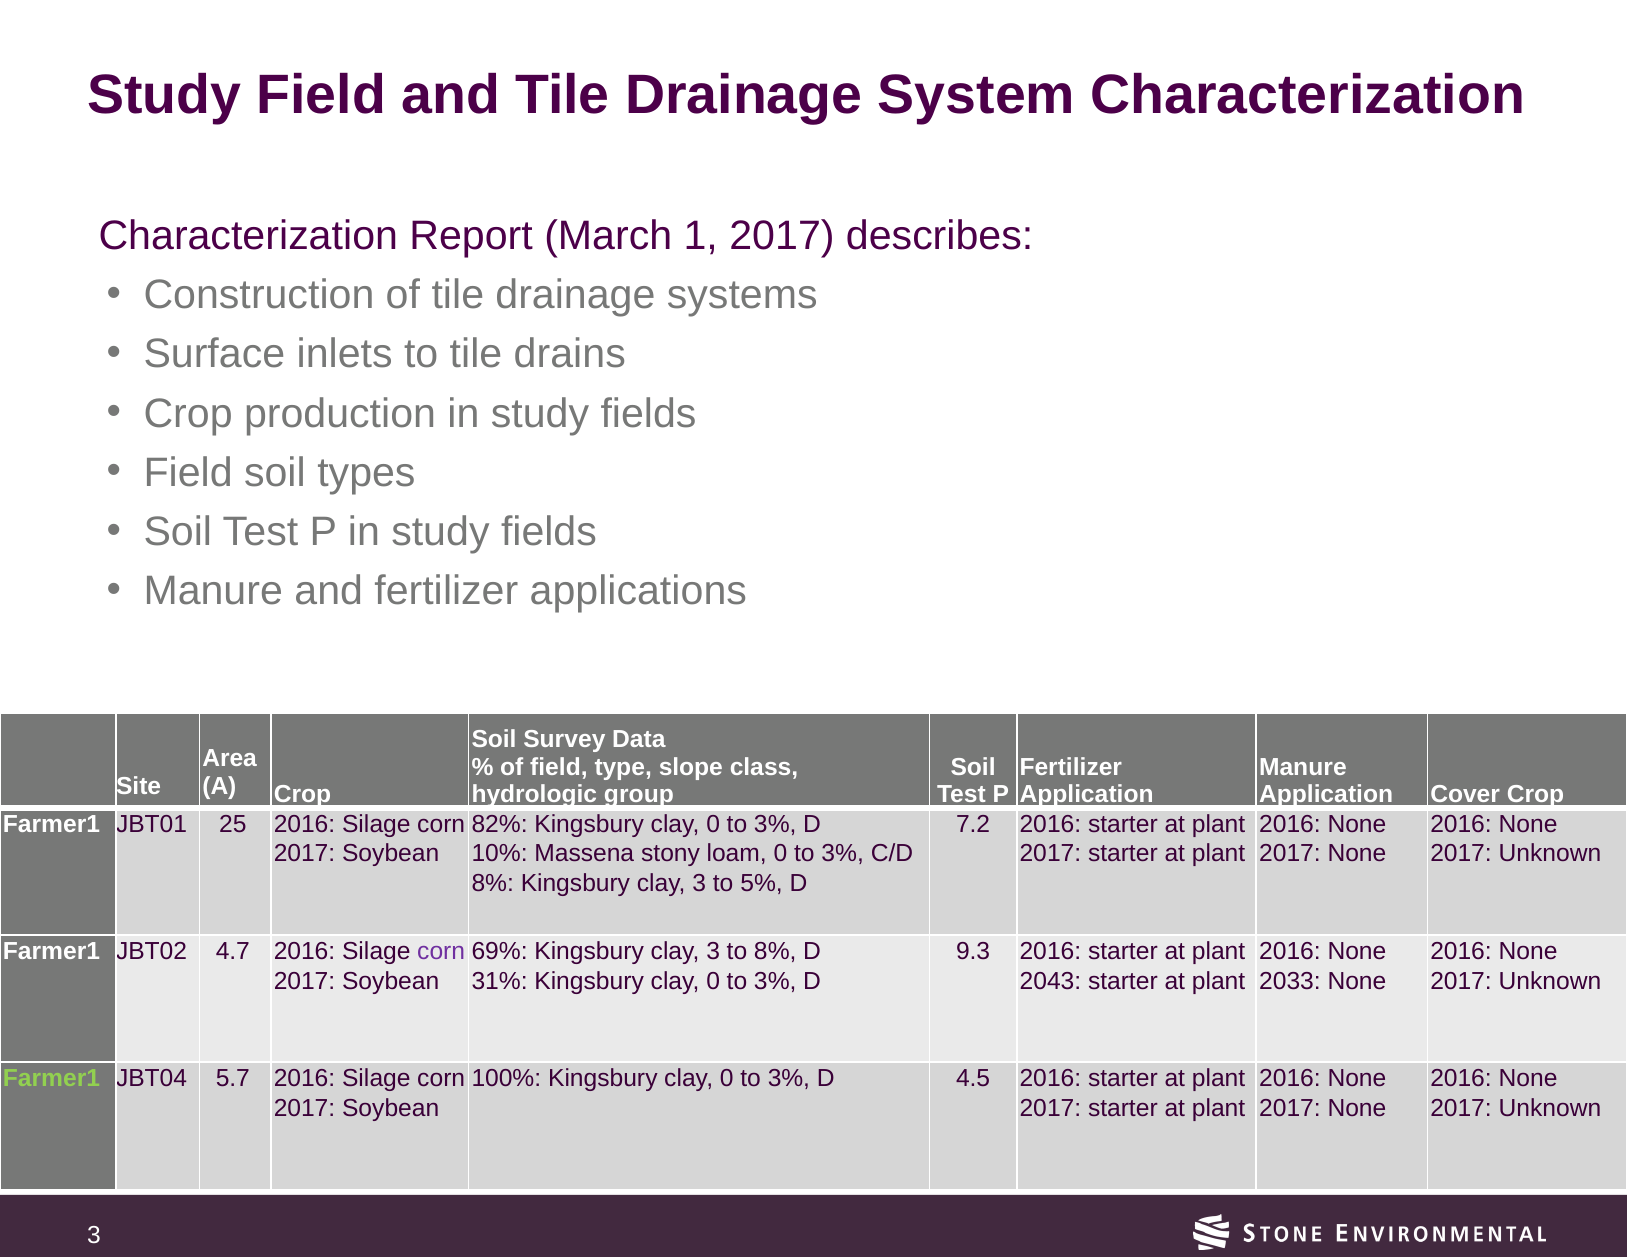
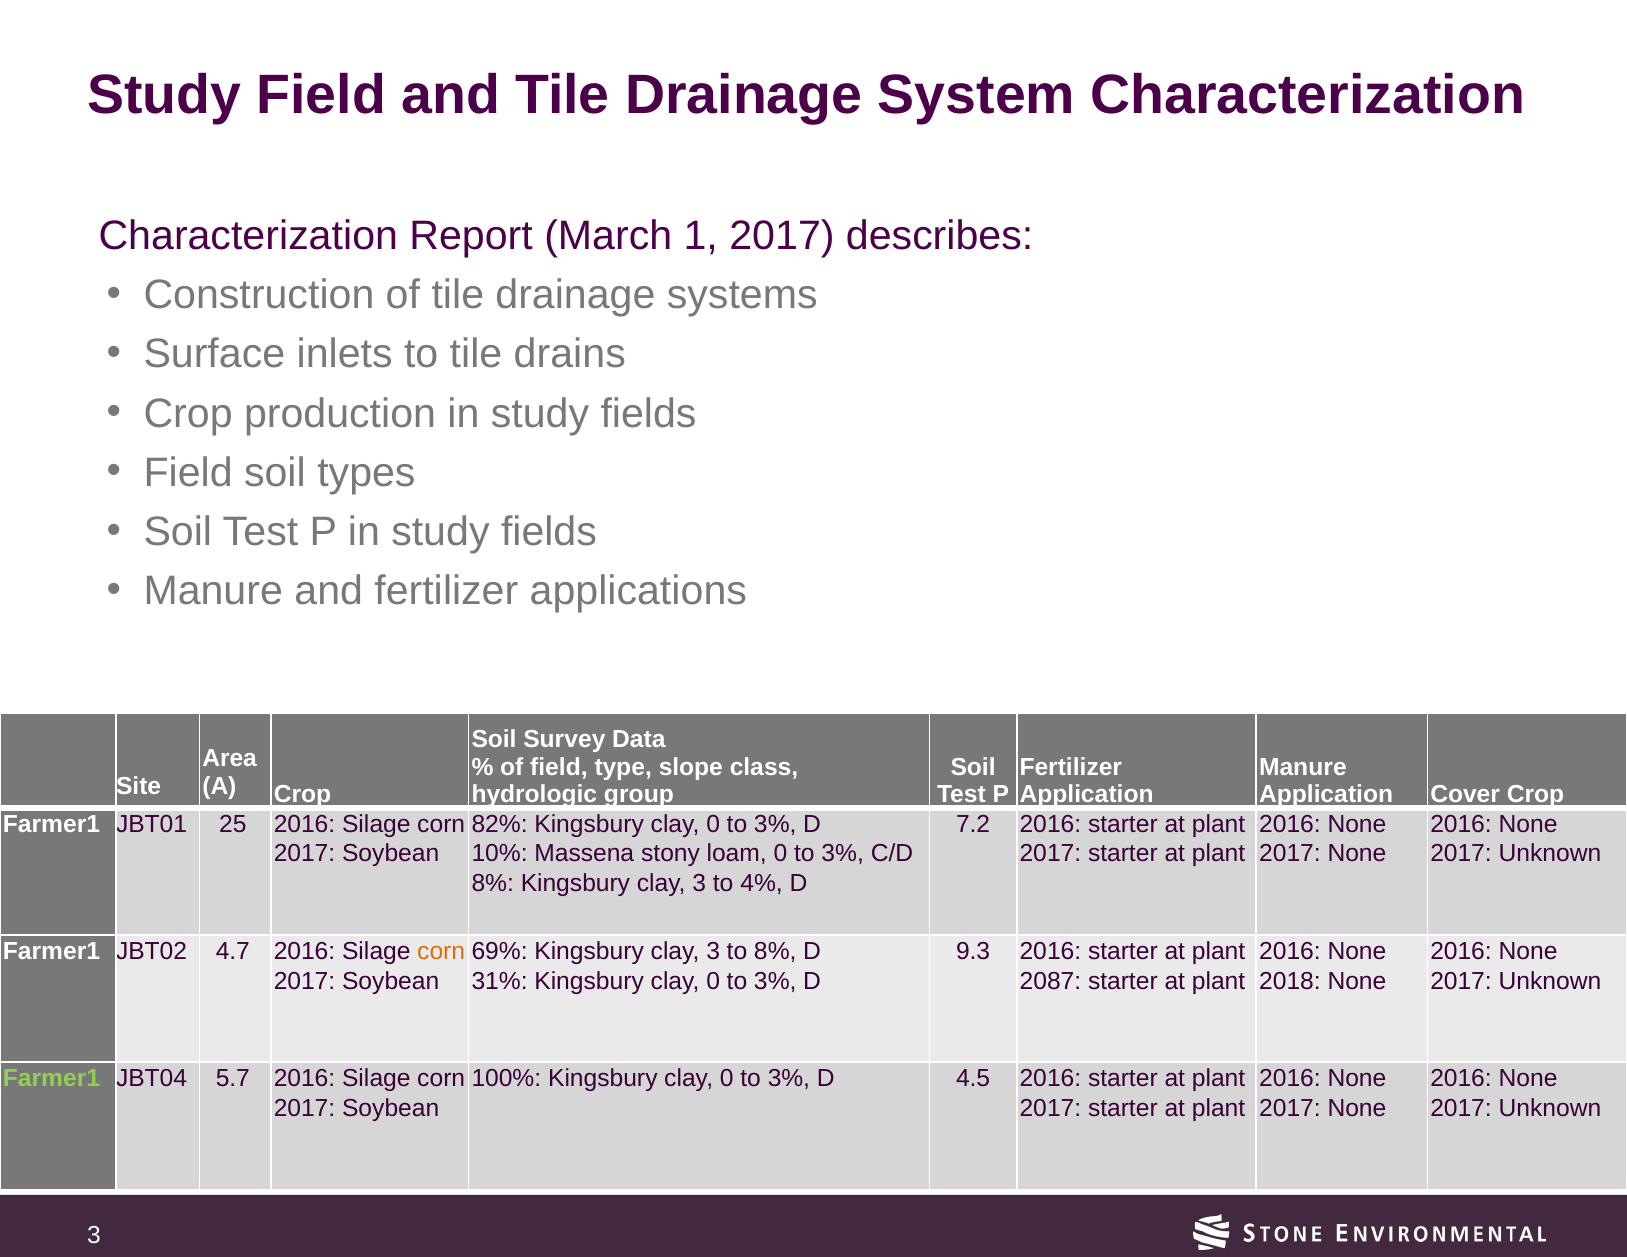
5%: 5% -> 4% (762, 884)
corn colour: purple -> orange (441, 952)
2043: 2043 -> 2087 (1050, 981)
2033: 2033 -> 2018 (1290, 981)
